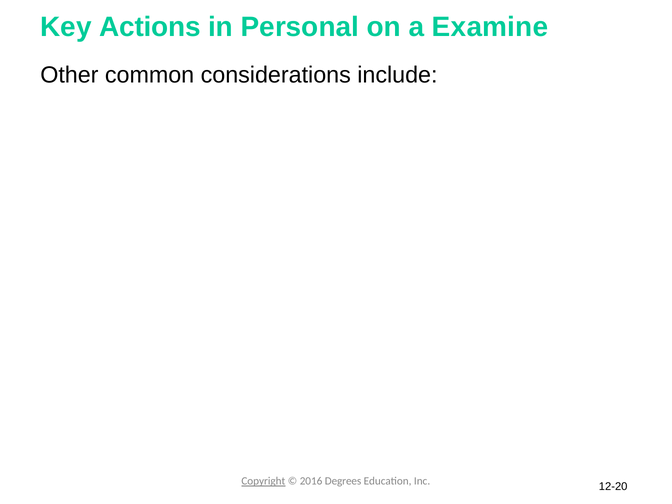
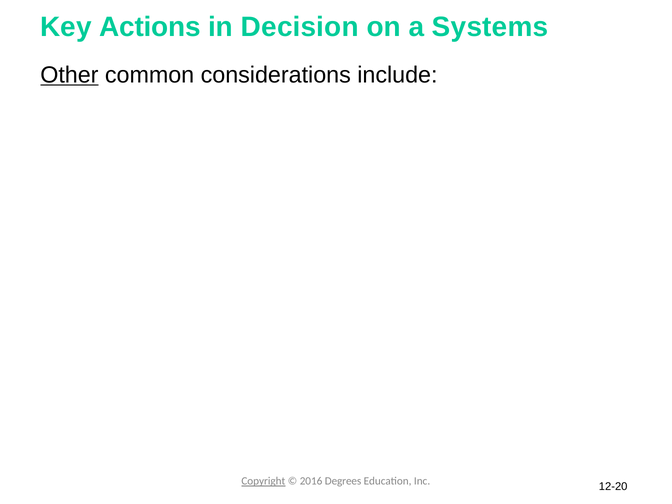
Personal: Personal -> Decision (300, 27)
Examine: Examine -> Systems (490, 27)
Other underline: none -> present (69, 75)
